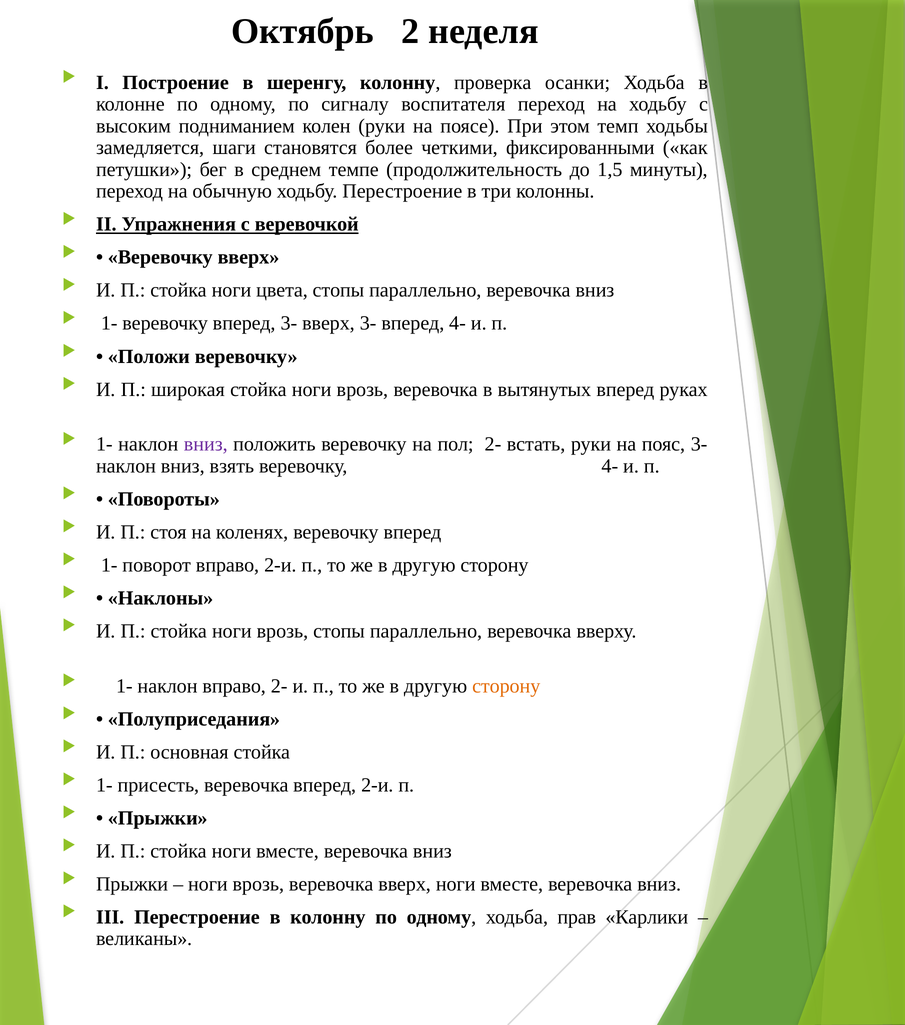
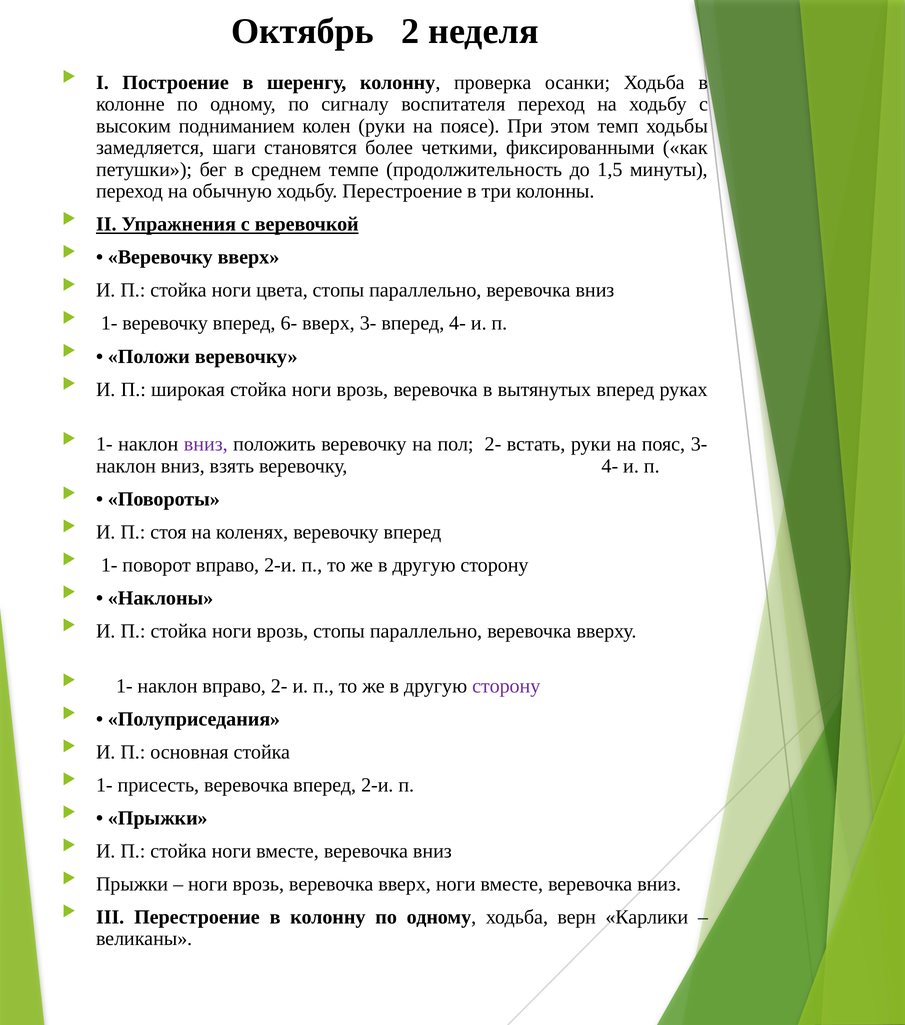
вперед 3-: 3- -> 6- (289, 323)
сторону colour: orange -> purple (506, 686)
прав: прав -> верн (577, 917)
